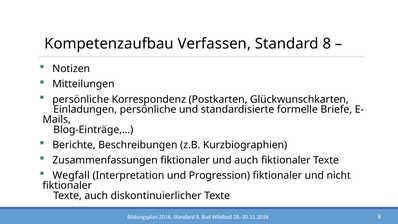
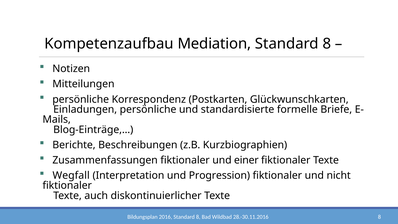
Verfassen: Verfassen -> Mediation (214, 44)
und auch: auch -> einer (246, 160)
